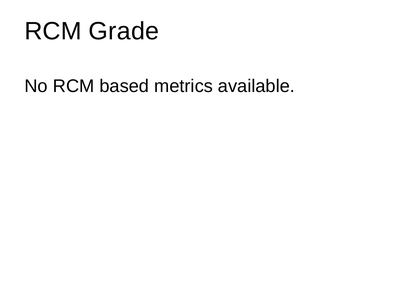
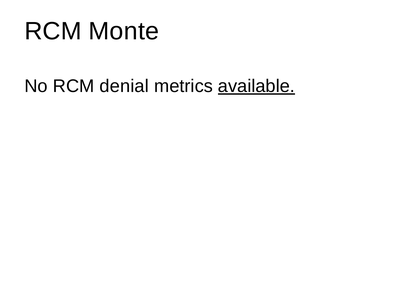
Grade: Grade -> Monte (124, 31)
based: based -> denial (124, 86)
available underline: none -> present (256, 86)
